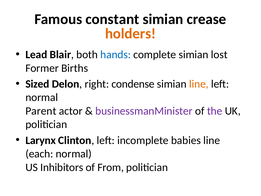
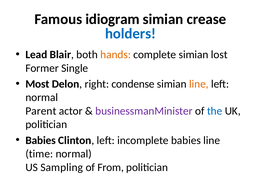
constant: constant -> idiogram (112, 19)
holders colour: orange -> blue (130, 34)
hands colour: blue -> orange (116, 55)
Births: Births -> Single (75, 68)
Sized: Sized -> Most (37, 84)
the colour: purple -> blue (215, 111)
Larynx: Larynx -> Babies (41, 140)
each: each -> time (39, 154)
Inhibitors: Inhibitors -> Sampling (62, 167)
